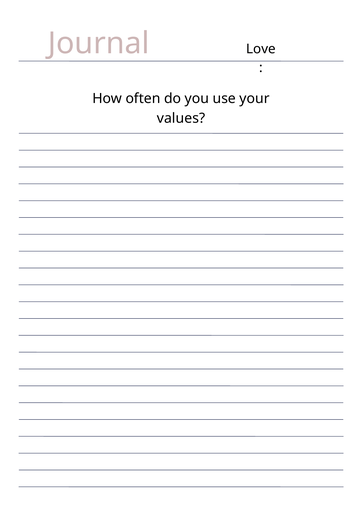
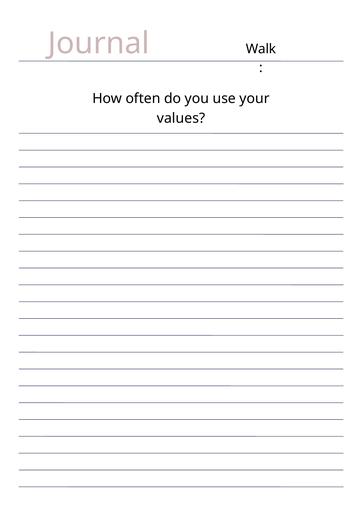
Love: Love -> Walk (261, 49)
